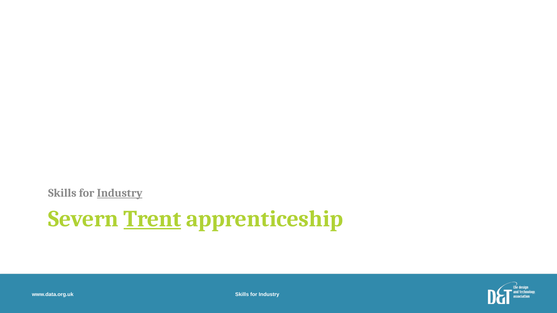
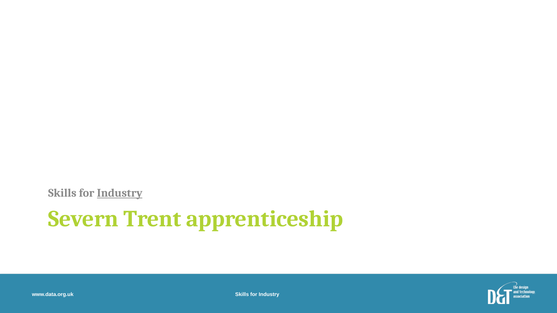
Trent underline: present -> none (152, 219)
